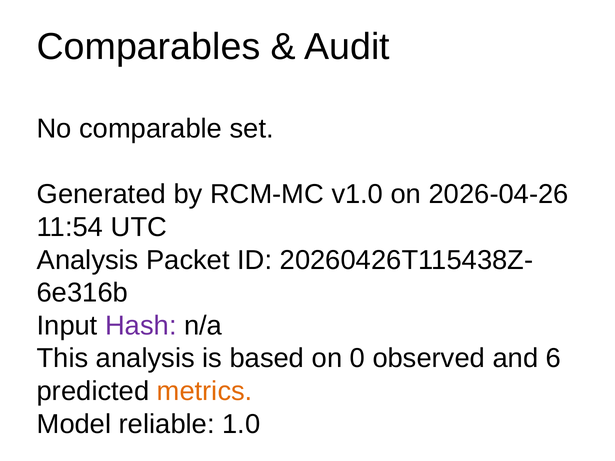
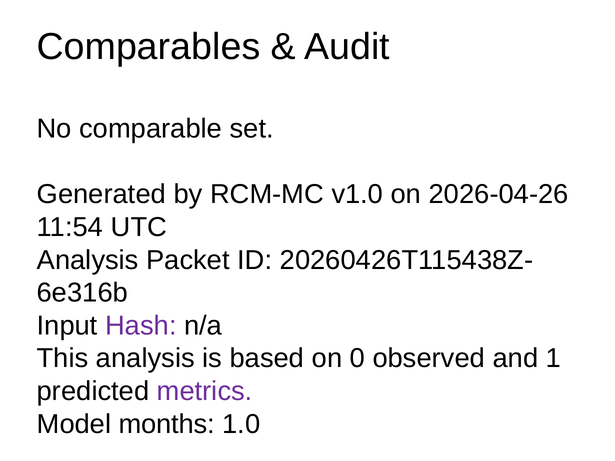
6: 6 -> 1 (554, 359)
metrics colour: orange -> purple (205, 391)
reliable: reliable -> months (167, 424)
